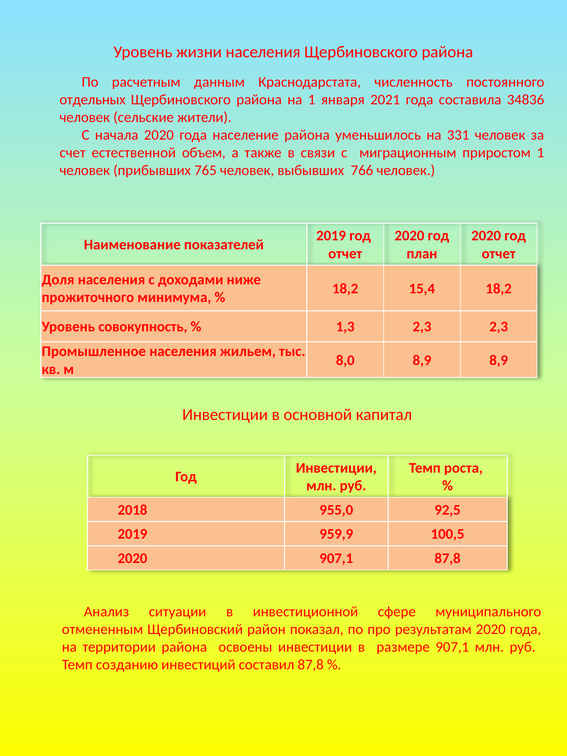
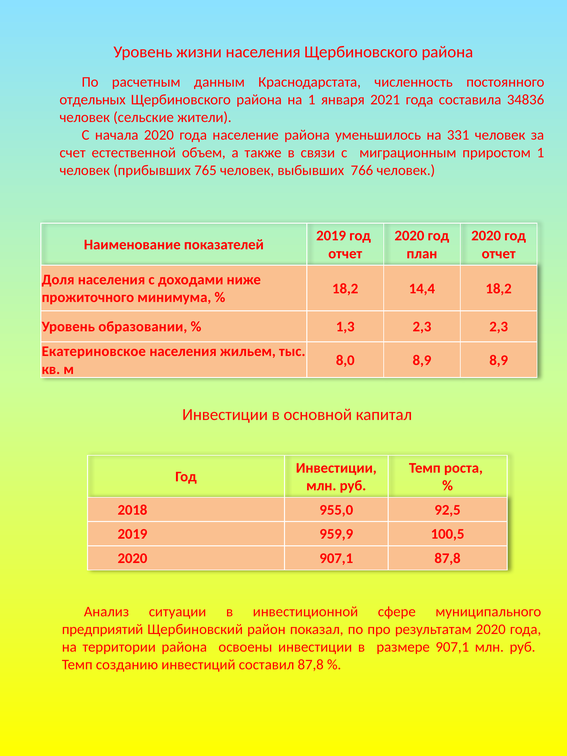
15,4: 15,4 -> 14,4 (422, 289)
совокупность: совокупность -> образовании (143, 327)
Промышленное: Промышленное -> Екатериновское (94, 351)
отмененным: отмененным -> предприятий (103, 629)
